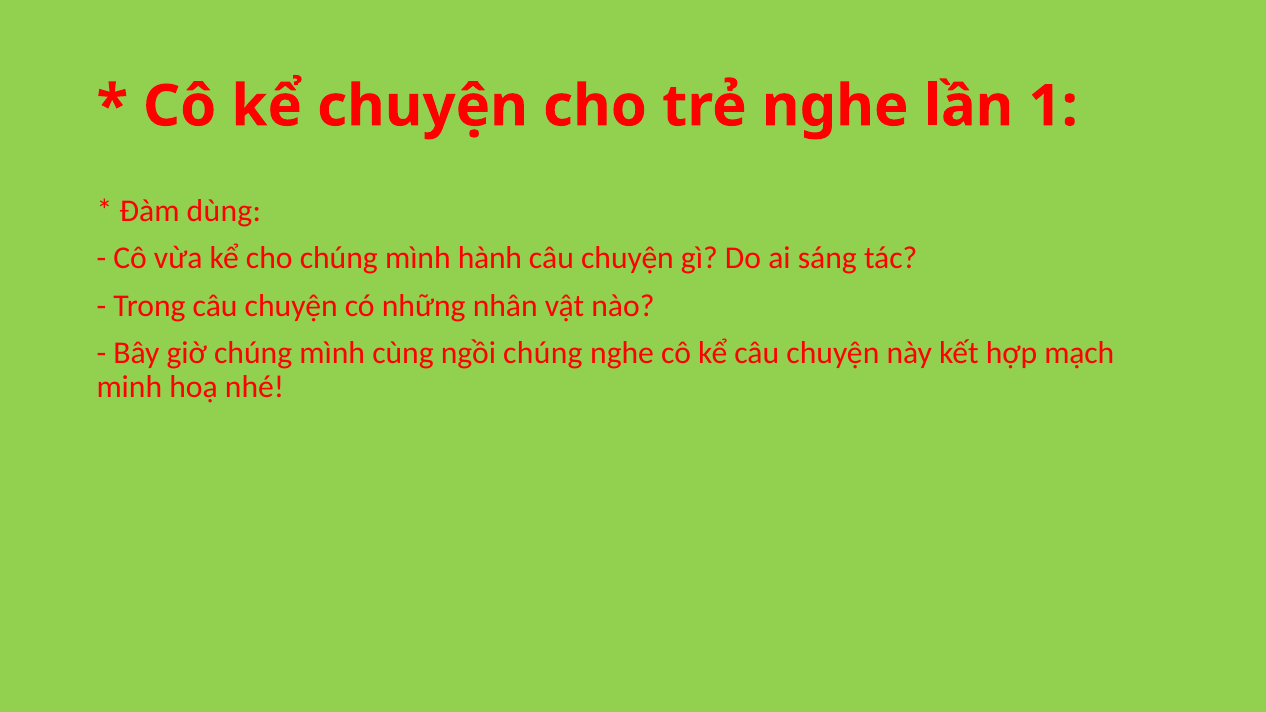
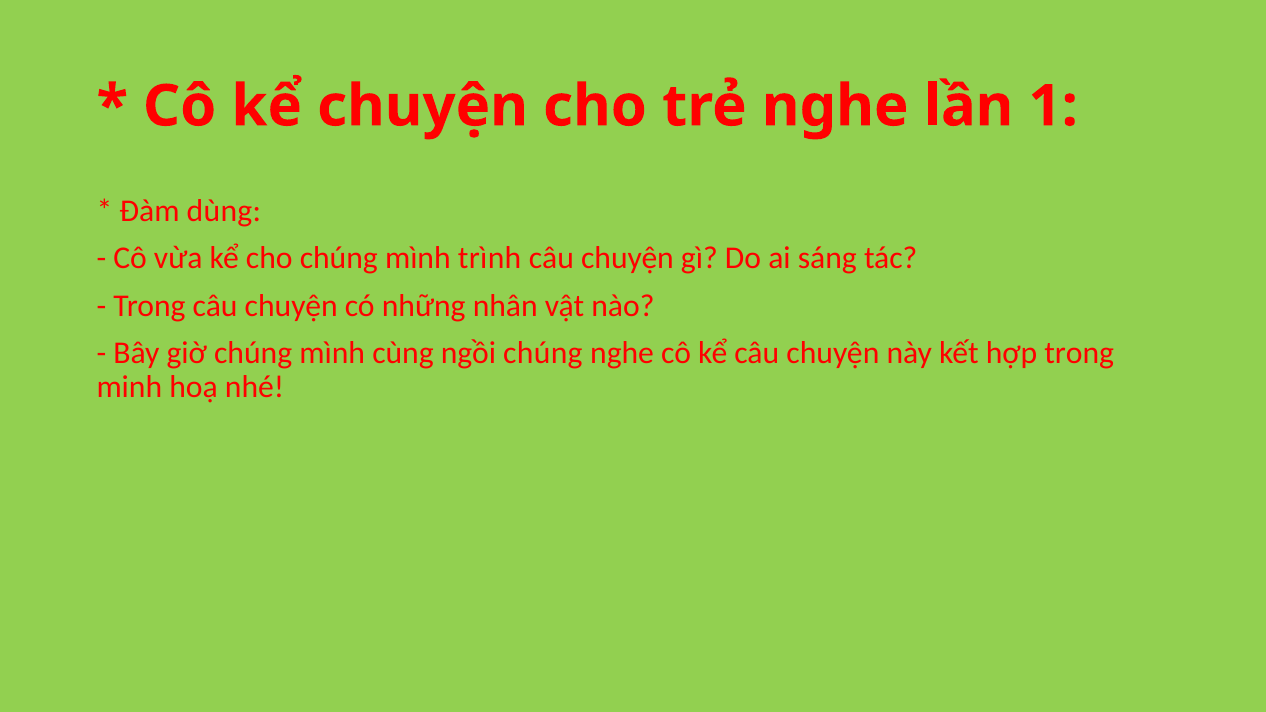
hành: hành -> trình (490, 259)
hợp mạch: mạch -> trong (1079, 353)
